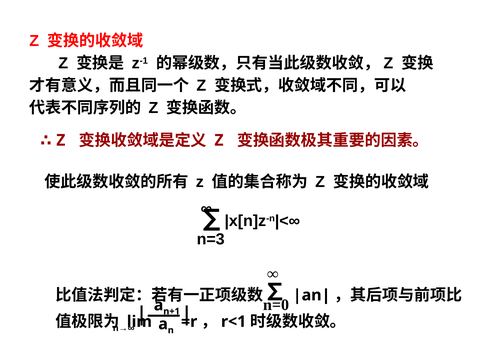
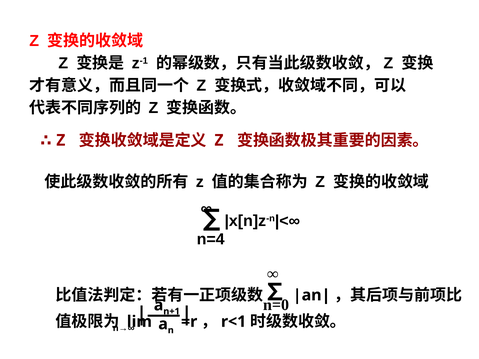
n=3: n=3 -> n=4 (211, 240)
